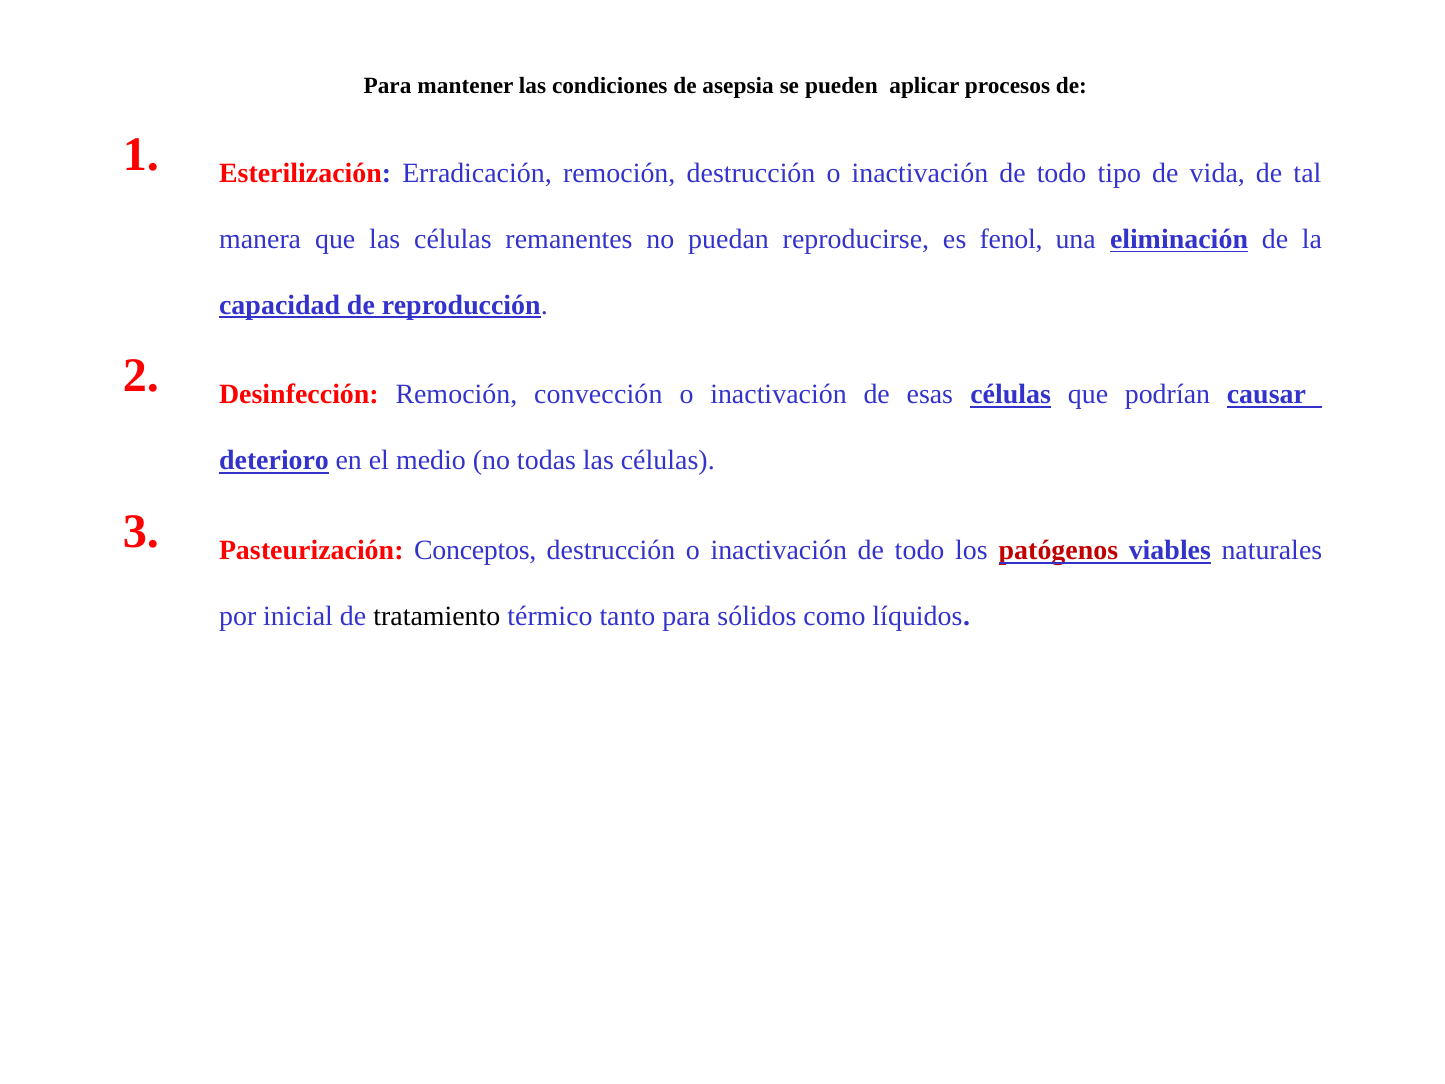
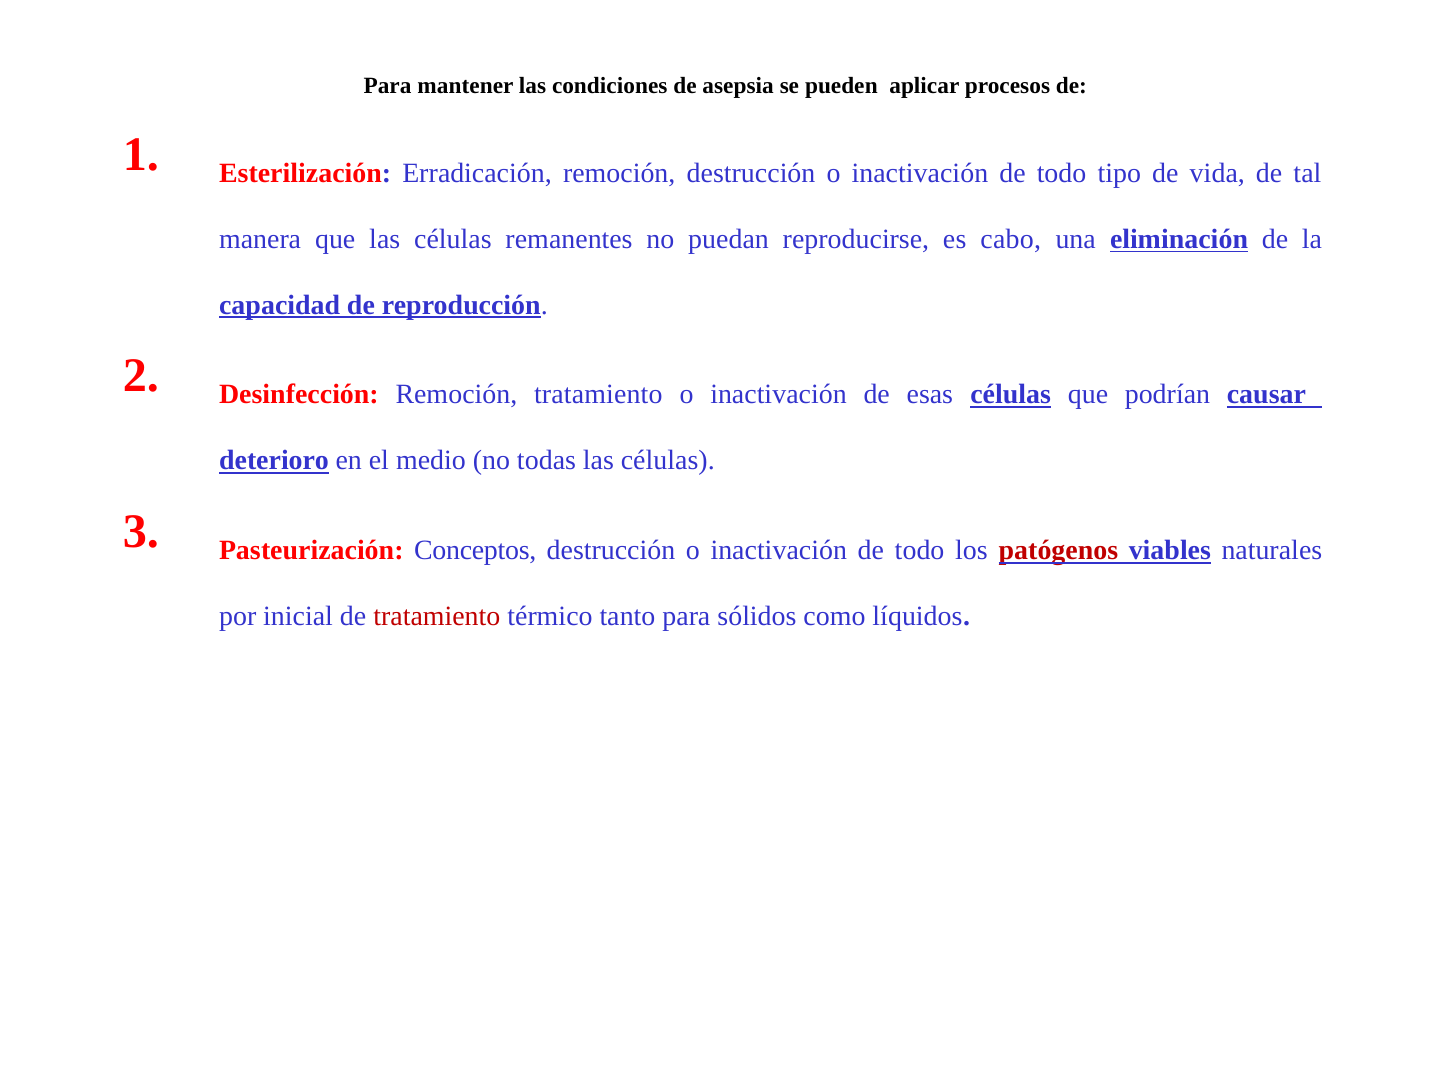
fenol: fenol -> cabo (1011, 239)
Remoción convección: convección -> tratamiento (598, 395)
tratamiento colour: black -> red (437, 616)
